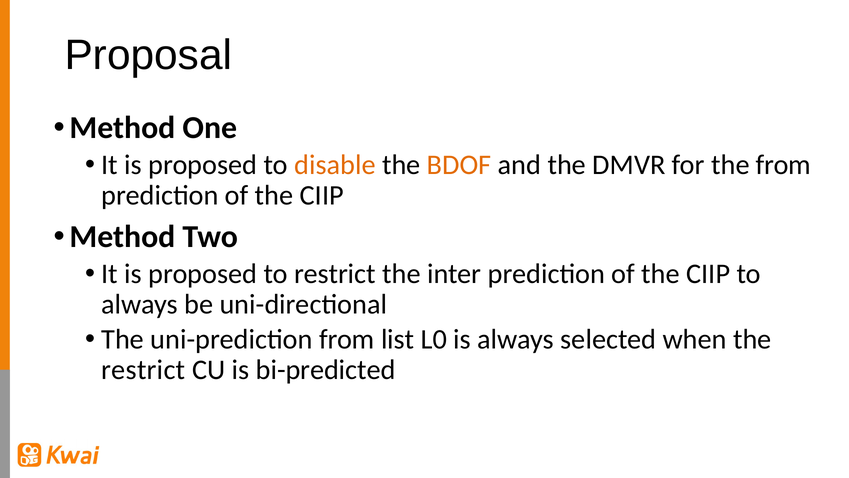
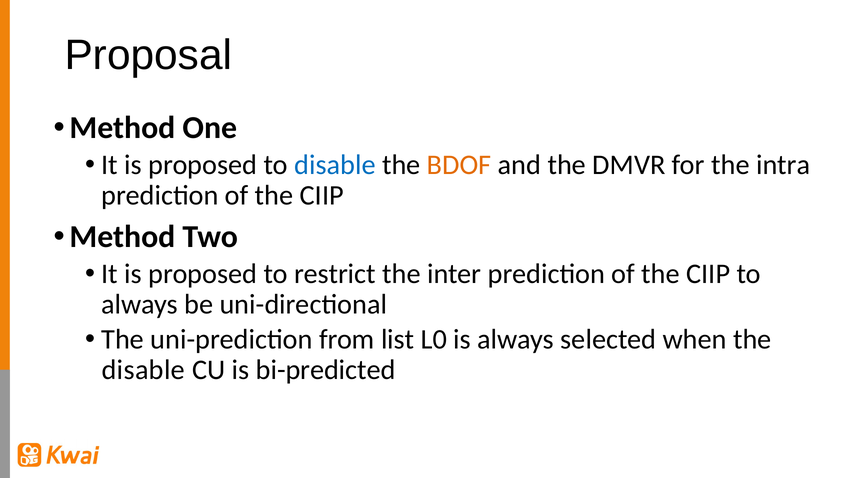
disable colour: orange -> blue (335, 165)
the from: from -> intra (783, 165)
restrict: restrict -> disable (143, 370)
